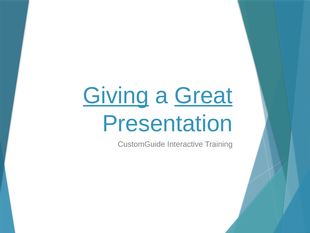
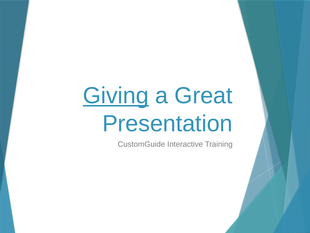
Great underline: present -> none (204, 96)
